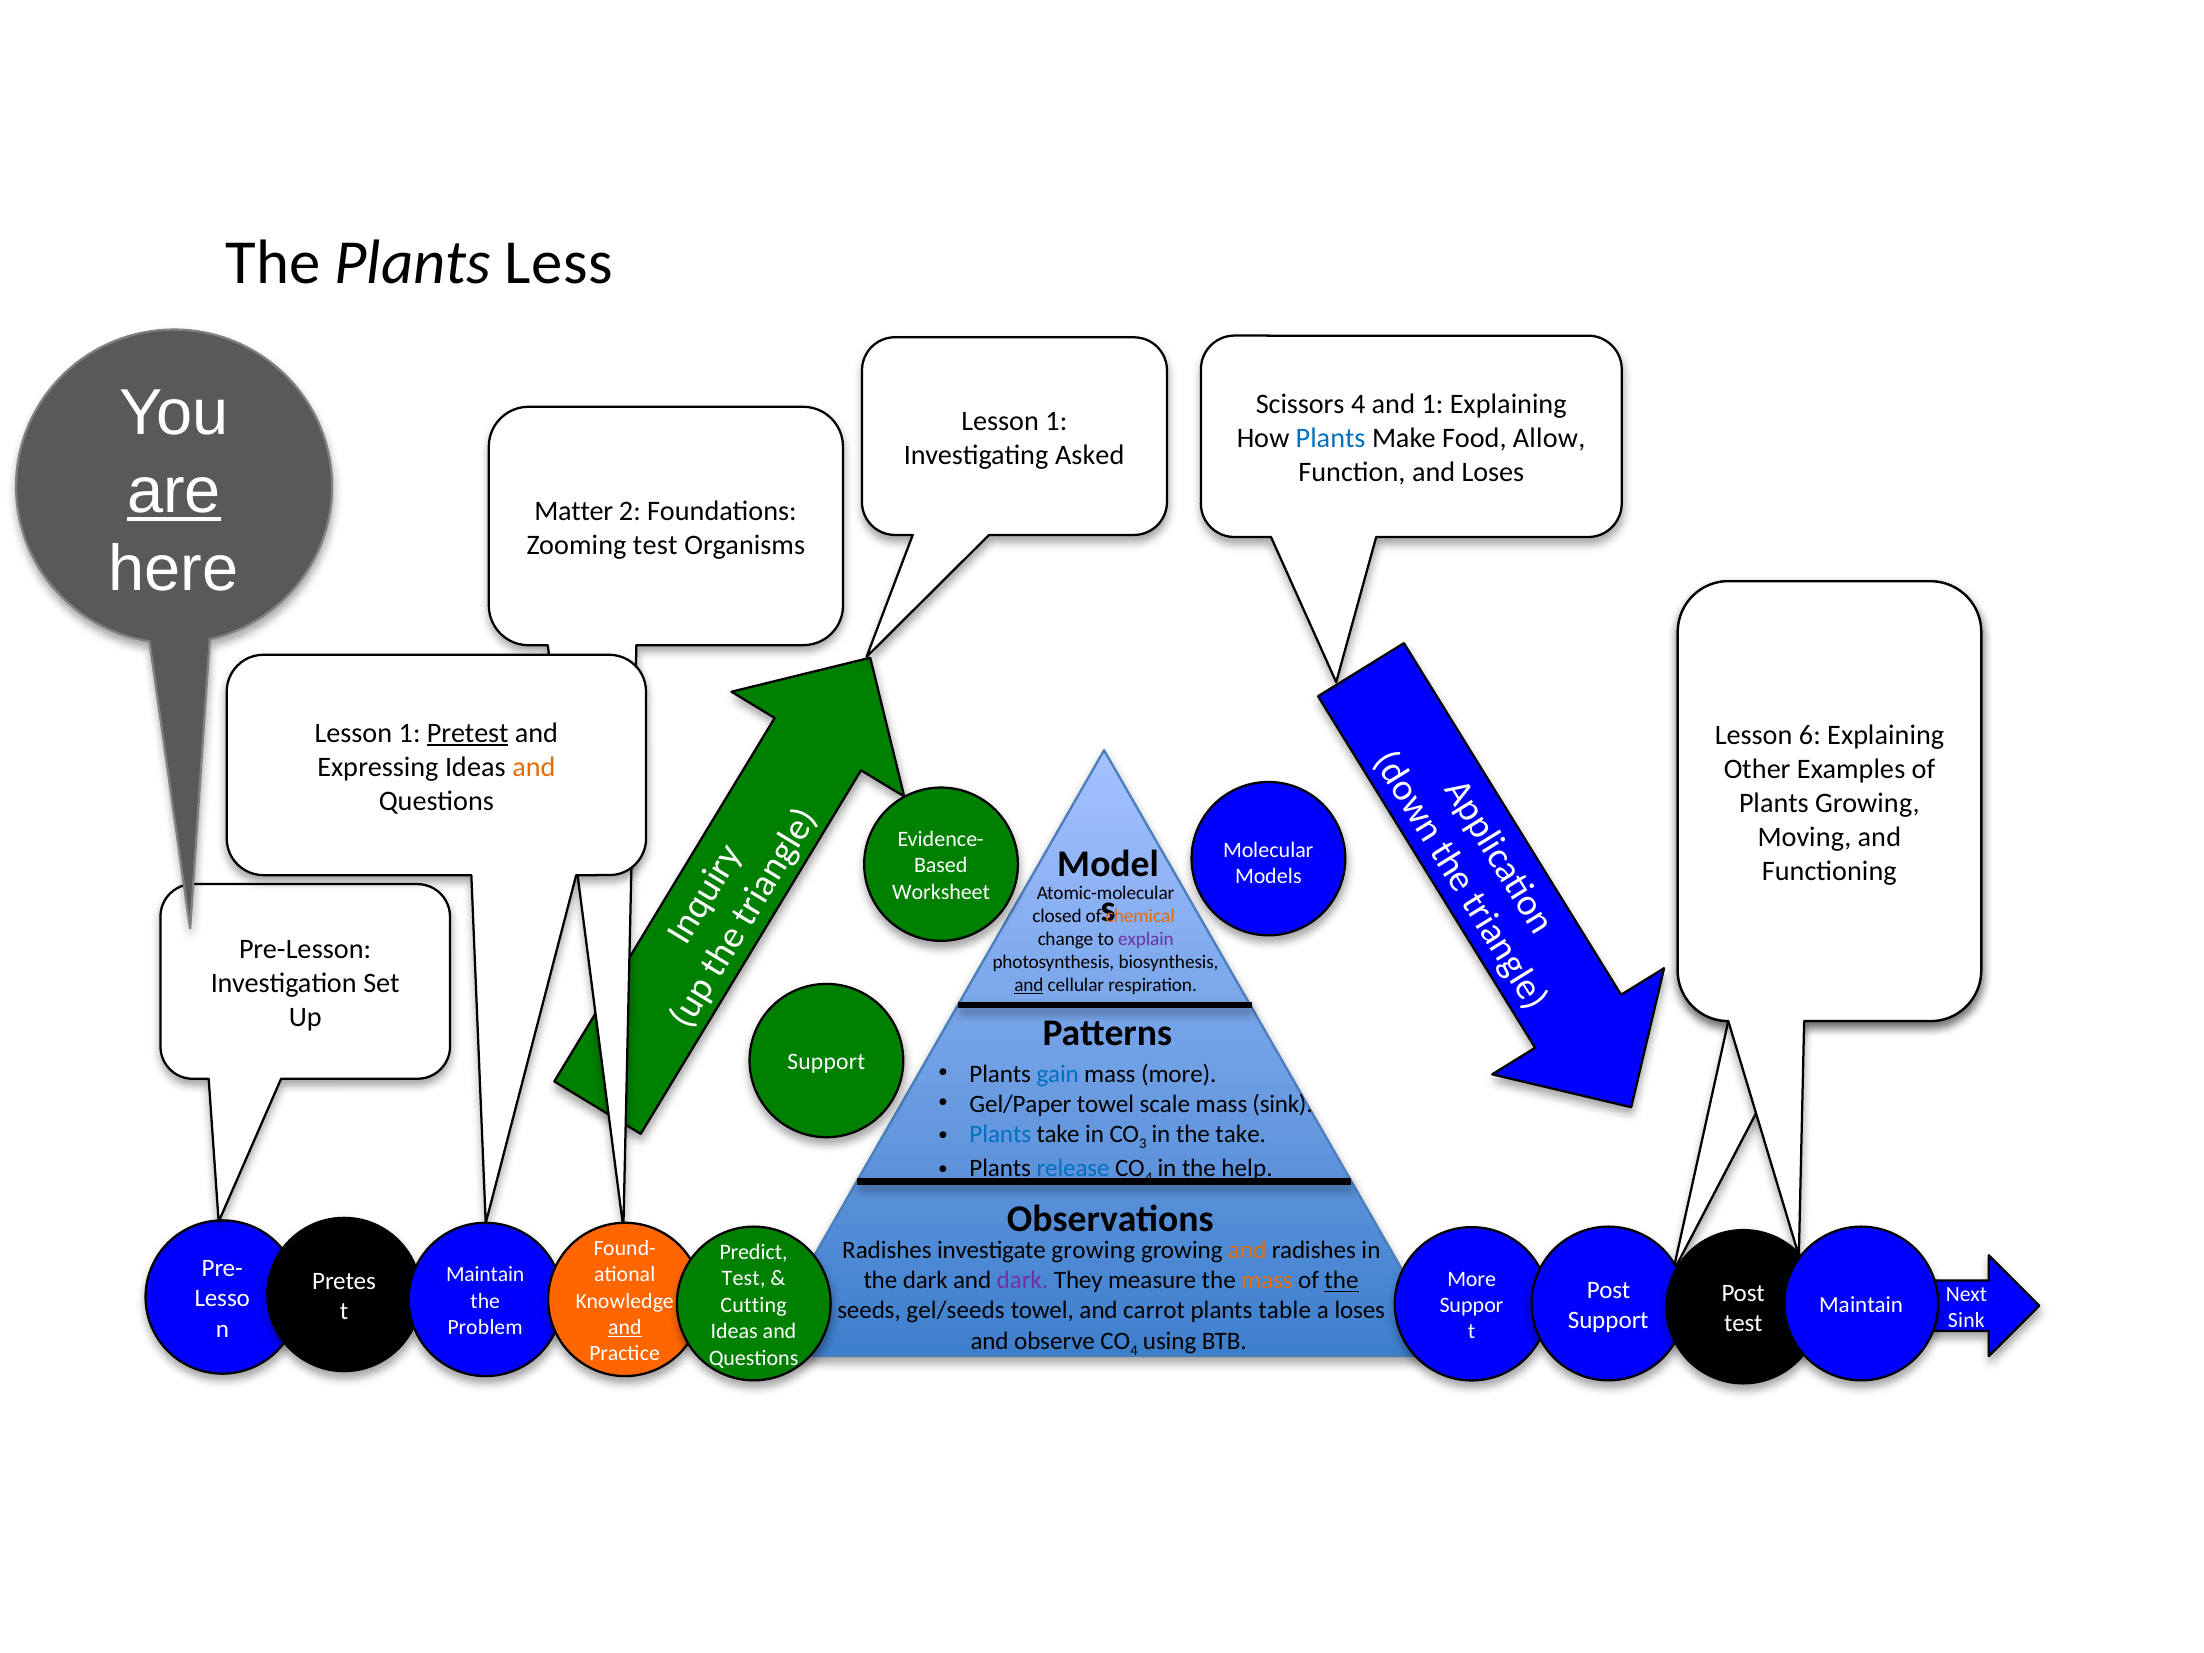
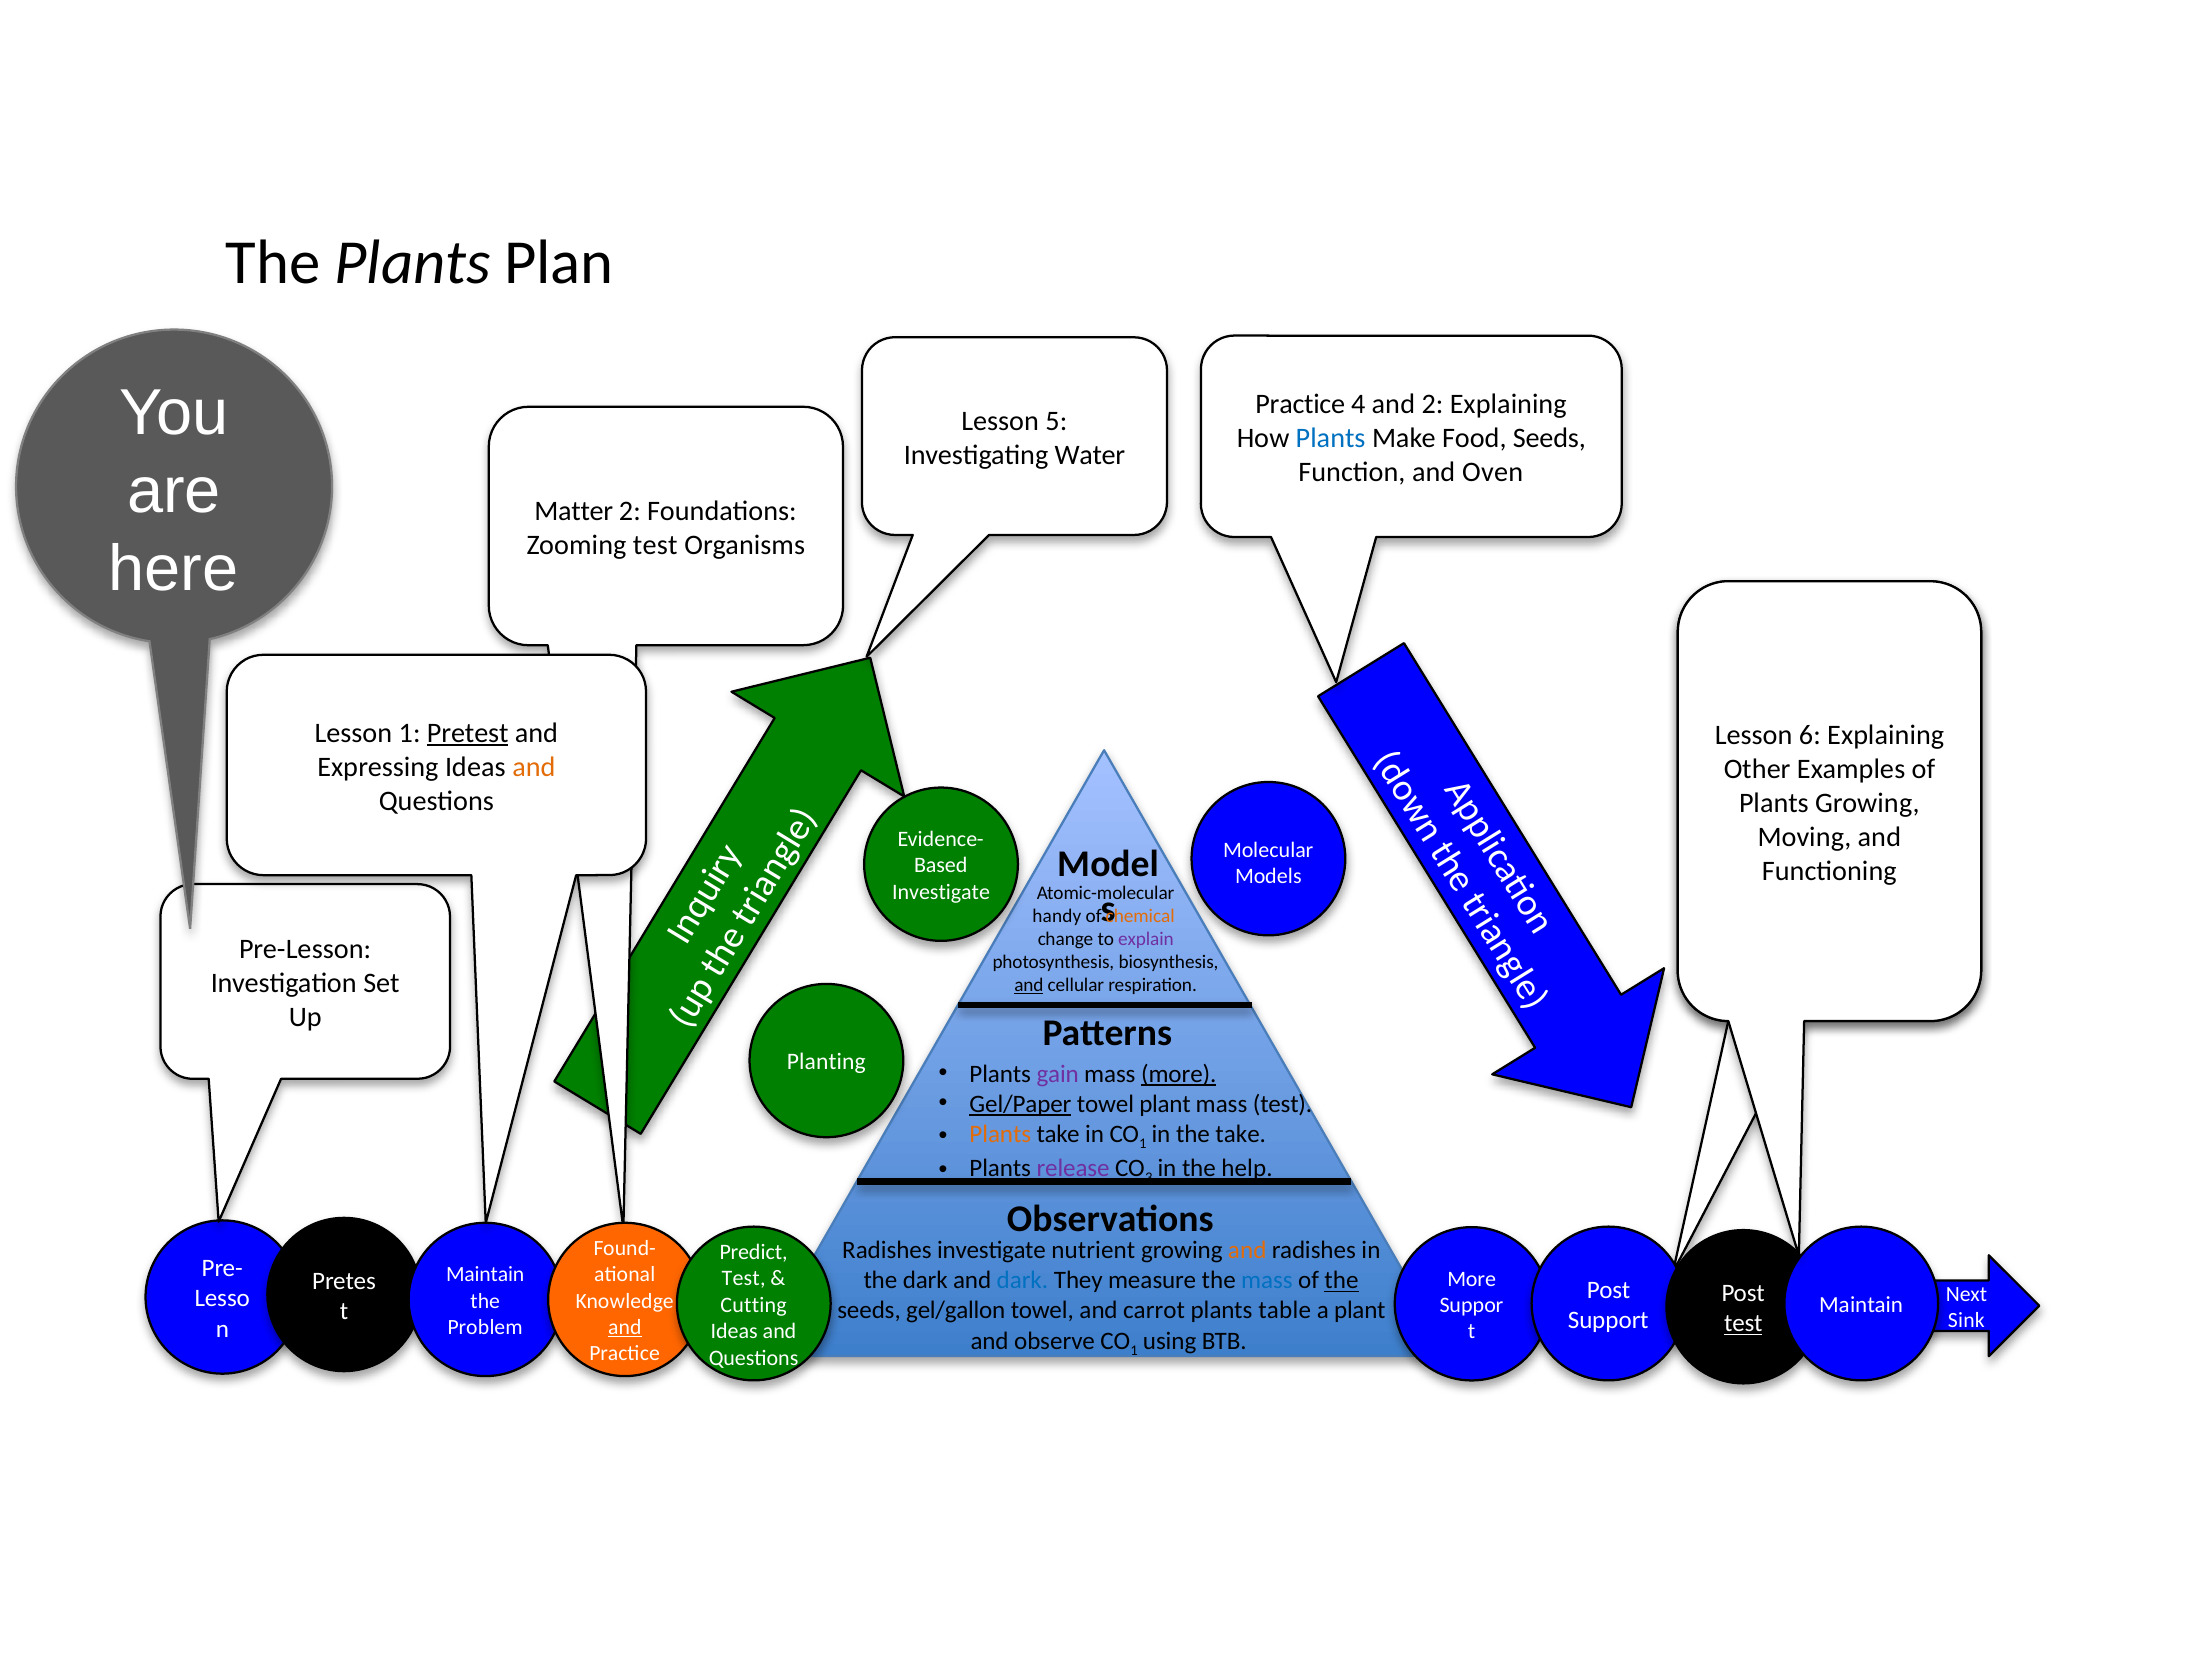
Less: Less -> Plan (559, 263)
Scissors: Scissors -> Practice (1300, 404)
and 1: 1 -> 2 (1432, 404)
1: 1 -> 5 (1056, 421)
Food Allow: Allow -> Seeds (1549, 438)
Asked: Asked -> Water (1090, 455)
and Loses: Loses -> Oven (1493, 472)
are underline: present -> none (174, 491)
Worksheet: Worksheet -> Investigate (941, 892)
closed: closed -> handy (1057, 916)
Support: Support -> Planting (826, 1062)
gain colour: blue -> purple (1058, 1074)
more underline: none -> present (1179, 1074)
Gel/Paper underline: none -> present (1020, 1104)
towel scale: scale -> plant (1165, 1104)
mass sink: sink -> test (1283, 1104)
Plants colour: blue -> orange (1000, 1134)
3: 3 -> 1 (1143, 1144)
release colour: blue -> purple (1073, 1168)
4: 4 -> 3 (1149, 1178)
investigate growing: growing -> nutrient (1093, 1250)
dark colour: purple -> blue (1022, 1281)
mass colour: orange -> blue (1267, 1281)
gel/seeds: gel/seeds -> gel/gallon (956, 1311)
a loses: loses -> plant (1360, 1311)
test underline: none -> present (1743, 1323)
4: 4 -> 1 (1134, 1350)
